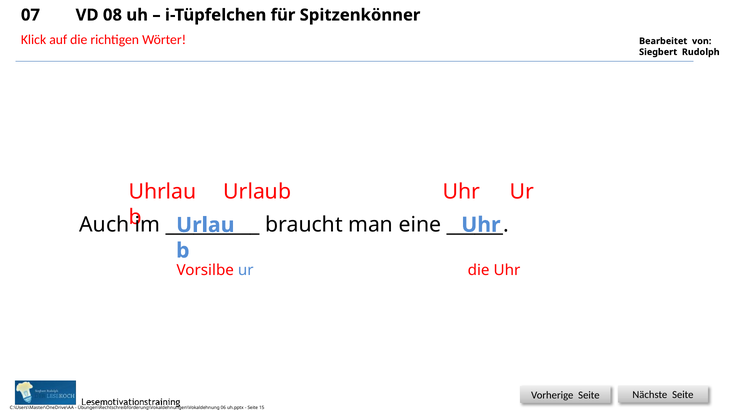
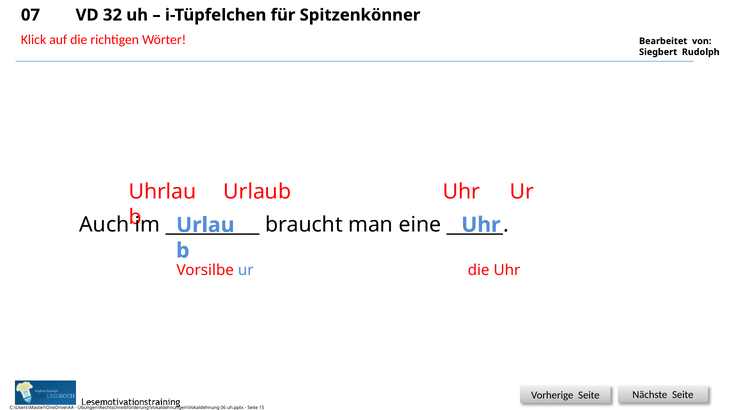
08: 08 -> 32 (112, 15)
